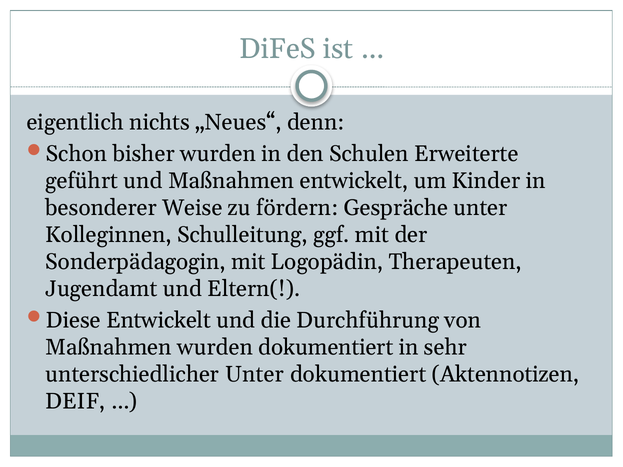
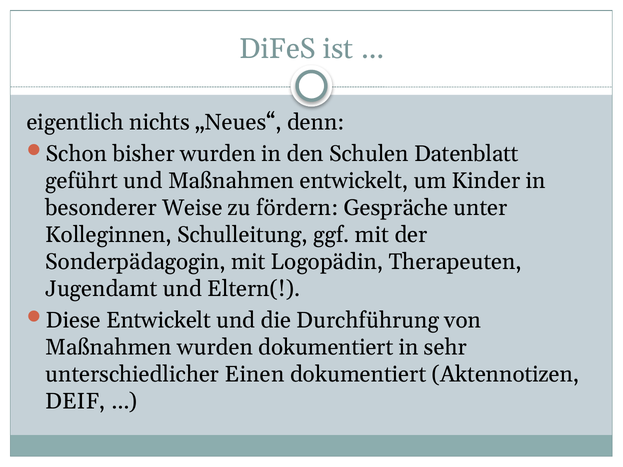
Erweiterte: Erweiterte -> Datenblatt (466, 154)
unterschiedlicher Unter: Unter -> Einen (255, 374)
